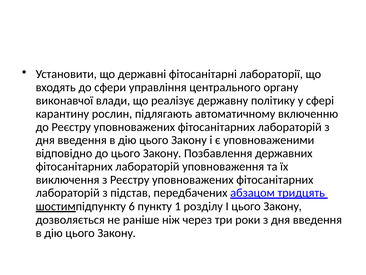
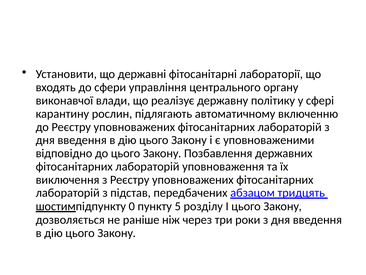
6: 6 -> 0 (132, 206)
1: 1 -> 5 (178, 206)
